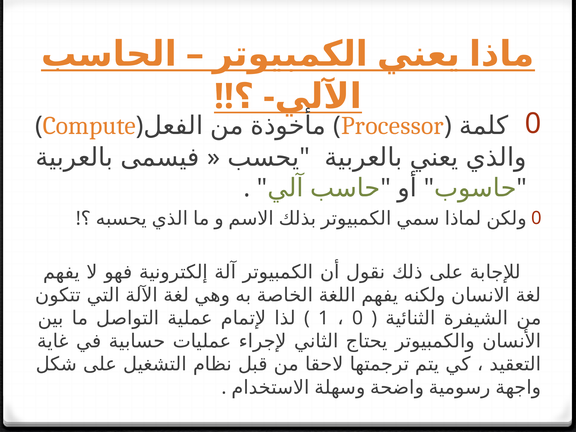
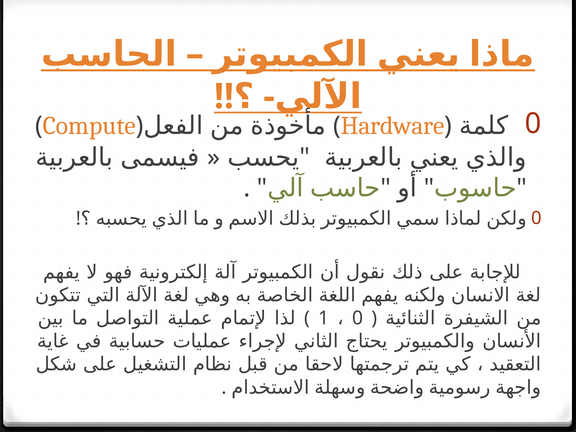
Processor: Processor -> Hardware (393, 126)
